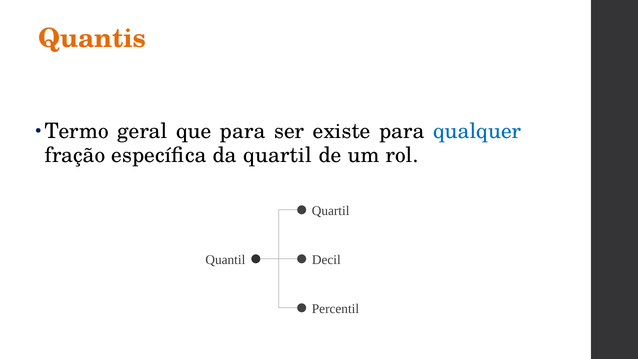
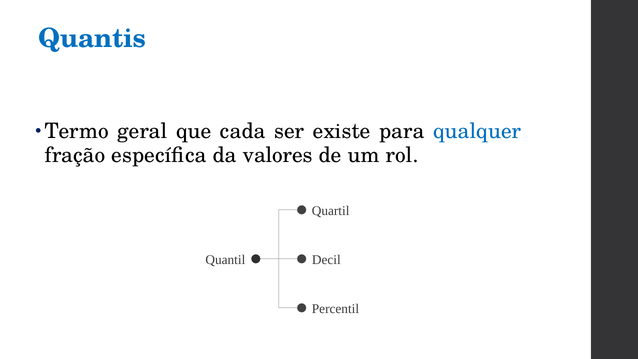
Quantis colour: orange -> blue (92, 38)
que para: para -> cada (243, 131)
da quartil: quartil -> valores (278, 155)
